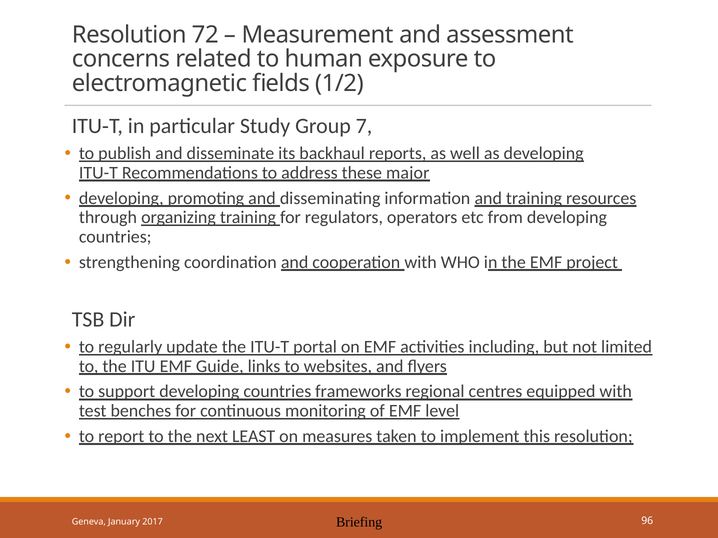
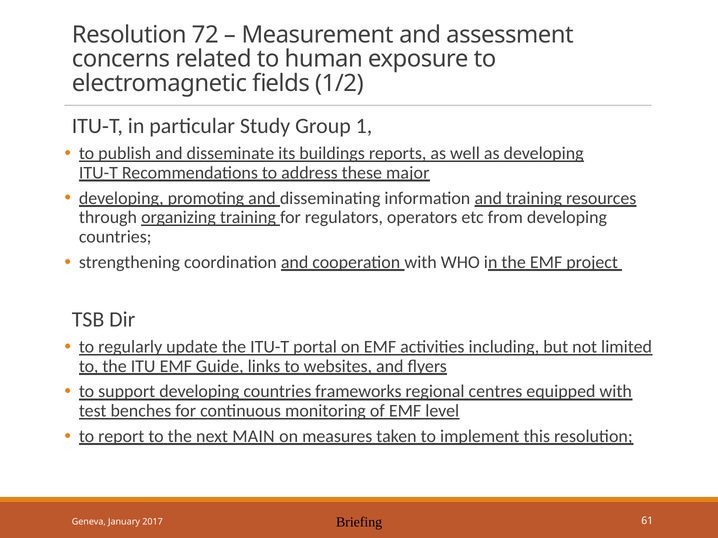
7: 7 -> 1 (364, 126)
backhaul: backhaul -> buildings (332, 154)
LEAST: LEAST -> MAIN (253, 437)
96: 96 -> 61 (647, 521)
